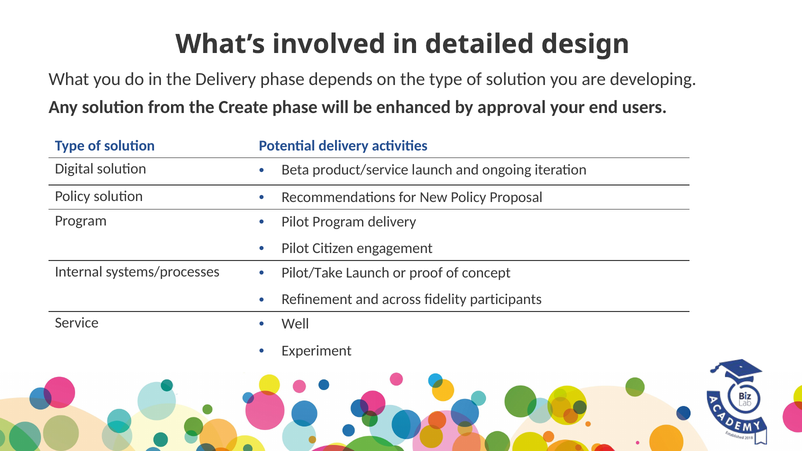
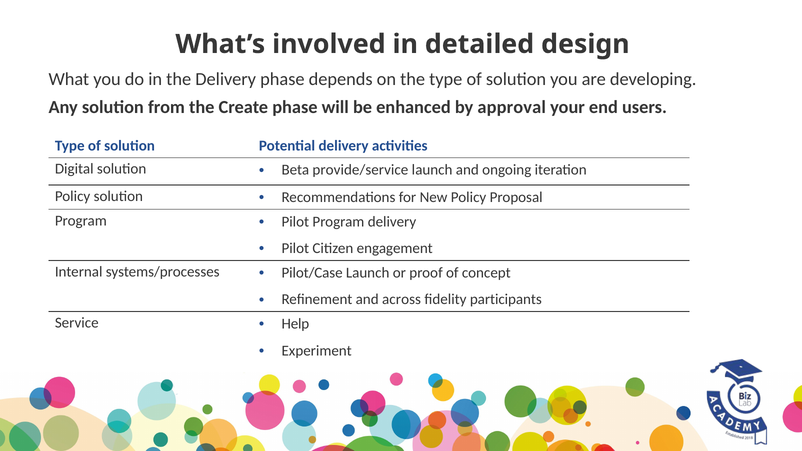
product/service: product/service -> provide/service (360, 170)
Pilot/Take: Pilot/Take -> Pilot/Case (312, 273)
Well: Well -> Help (295, 324)
